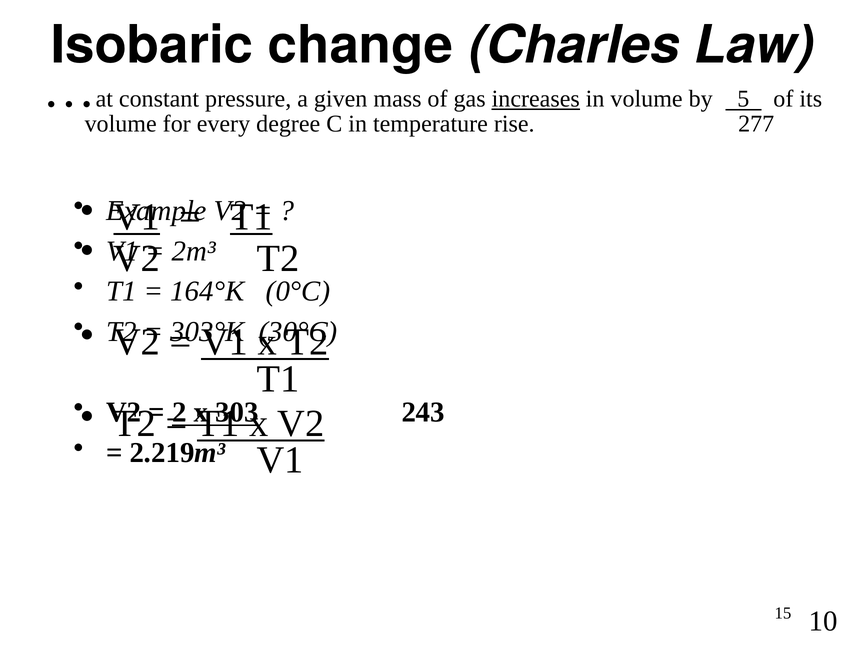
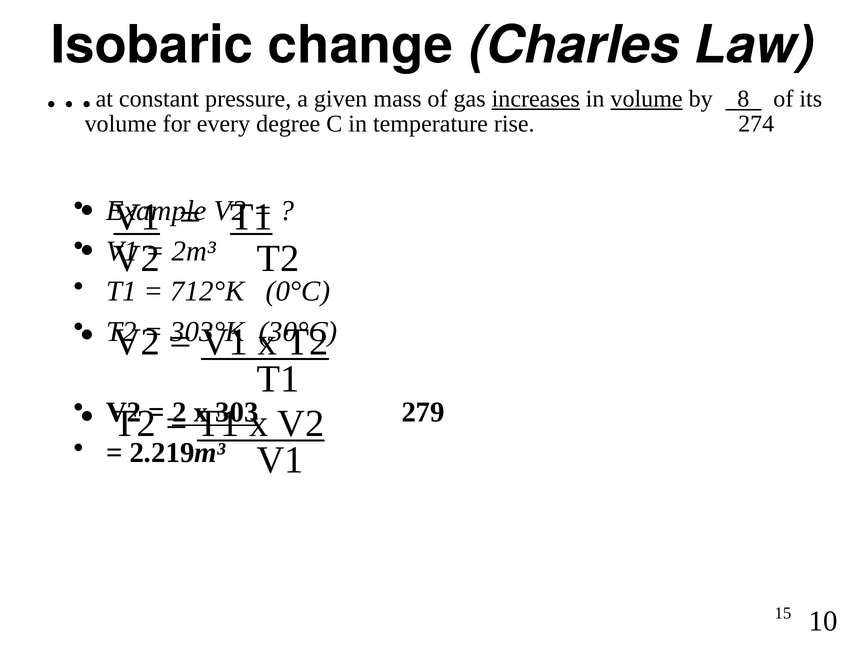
volume underline: none -> present (647, 99)
5: 5 -> 8 (743, 99)
277: 277 -> 274 (756, 124)
164°K: 164°K -> 712°K (207, 292)
243: 243 -> 279 (423, 413)
